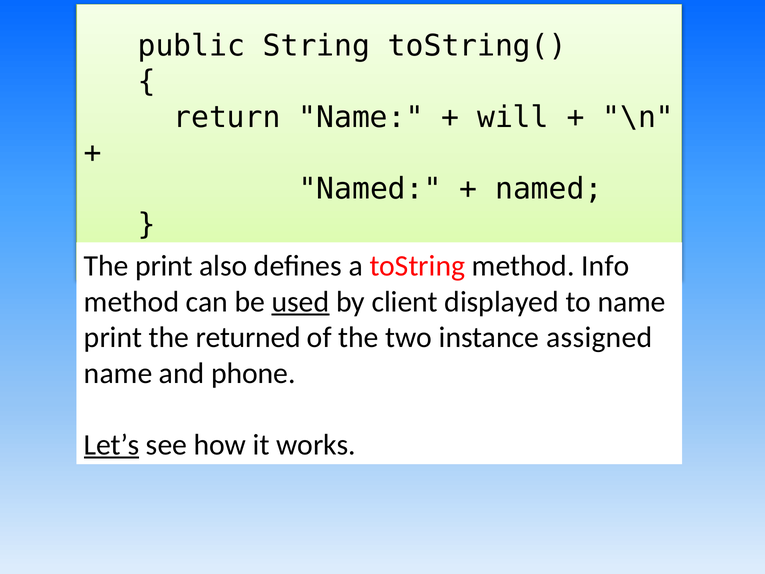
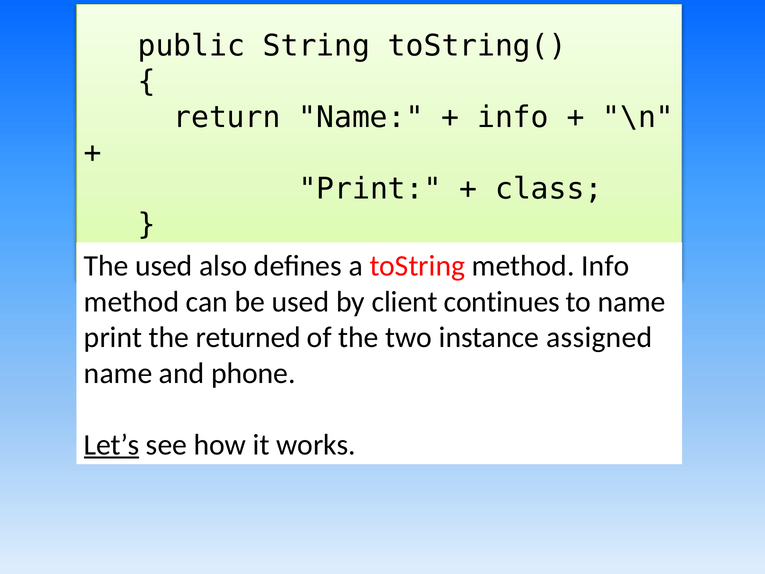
will: will -> info (513, 117)
Named: Named -> Print (370, 189)
named: named -> class (549, 189)
print: print -> used (164, 266)
used underline: present -> none (301, 302)
displayed: displayed -> continues (502, 302)
